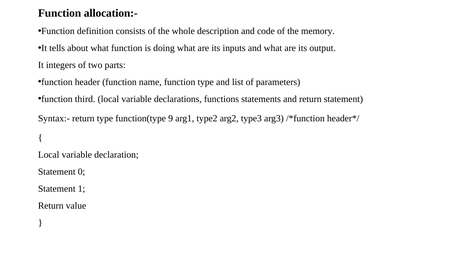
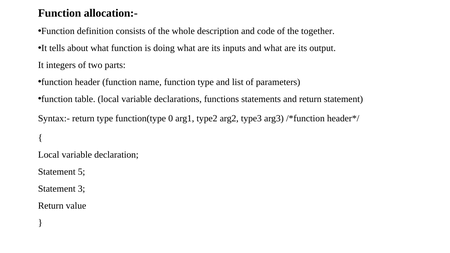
memory: memory -> together (318, 31)
third: third -> table (85, 99)
9: 9 -> 0 (171, 118)
0: 0 -> 5 (82, 172)
1: 1 -> 3 (82, 189)
